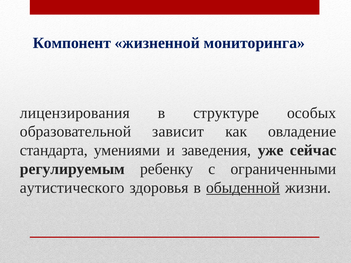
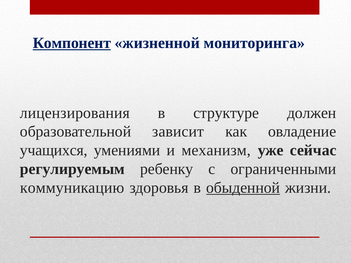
Компонент underline: none -> present (72, 43)
особых: особых -> должен (312, 113)
стандарта: стандарта -> учащихся (54, 150)
заведения: заведения -> механизм (216, 150)
аутистического: аутистического -> коммуникацию (72, 188)
